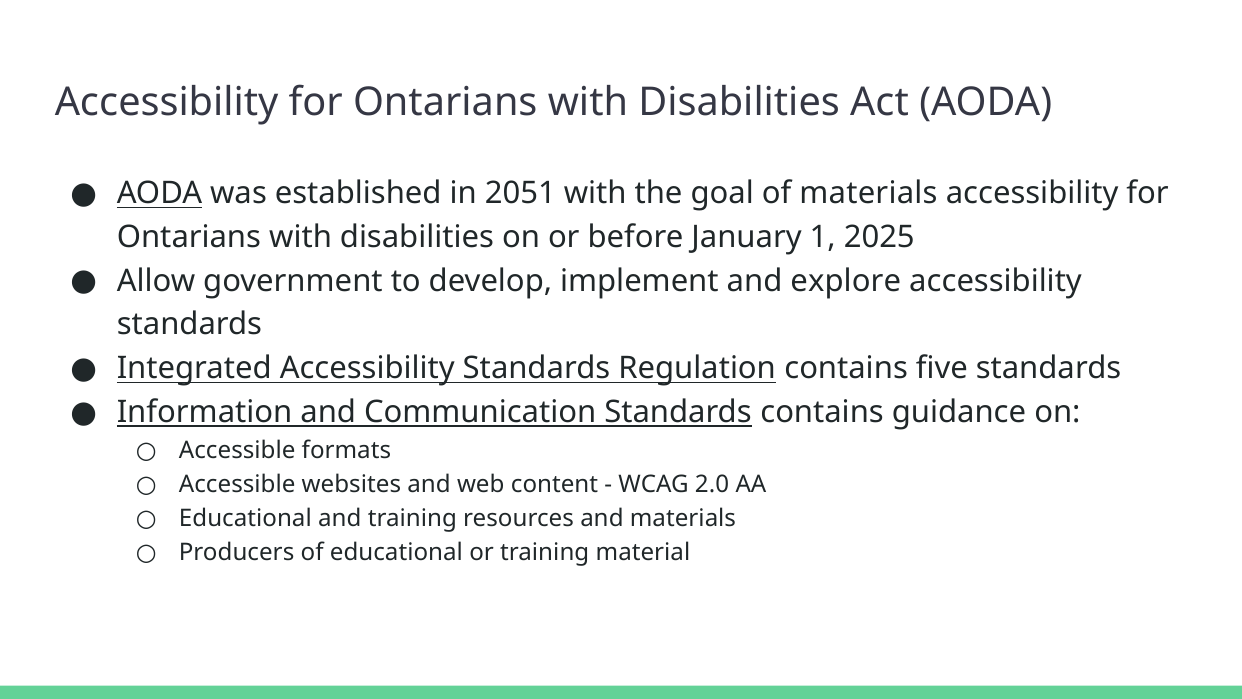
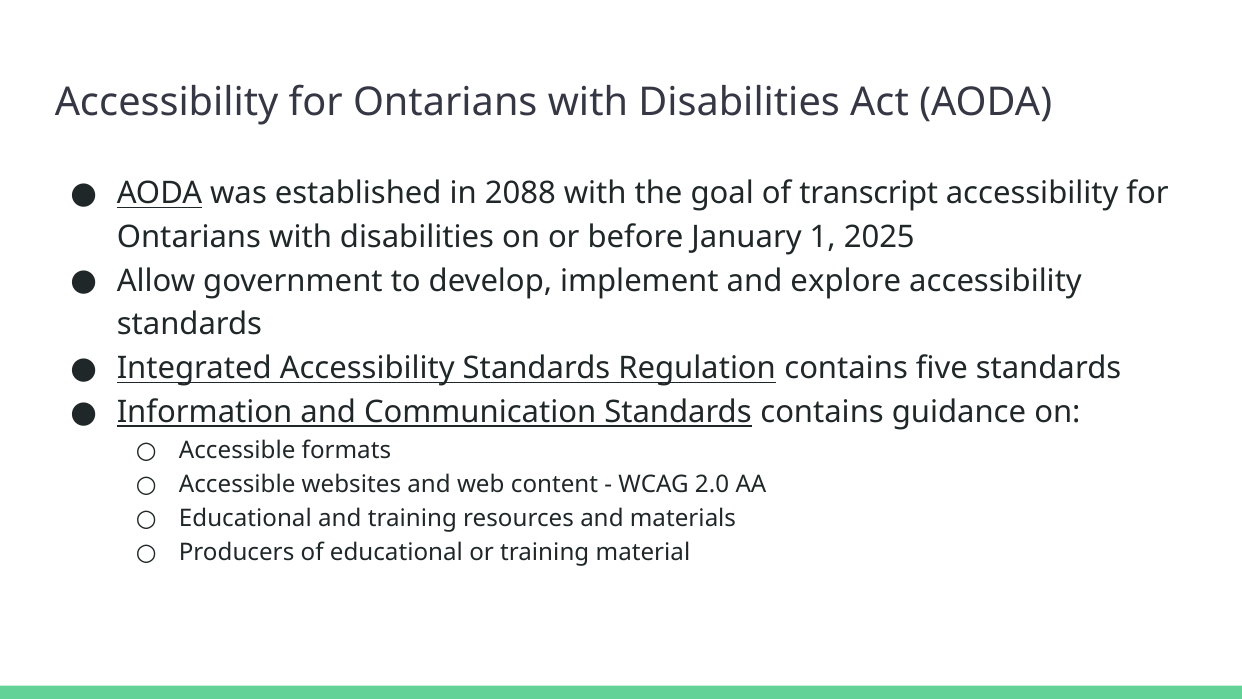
2051: 2051 -> 2088 (520, 193)
of materials: materials -> transcript (869, 193)
